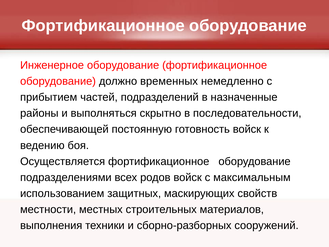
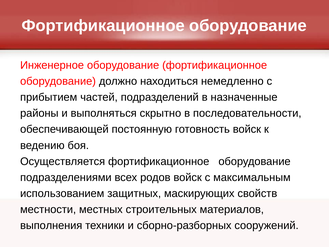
временных: временных -> находиться (169, 81)
